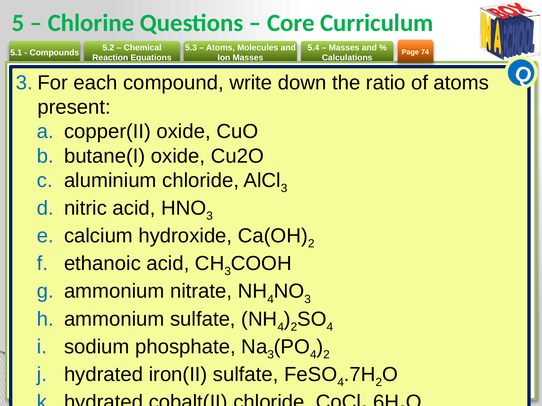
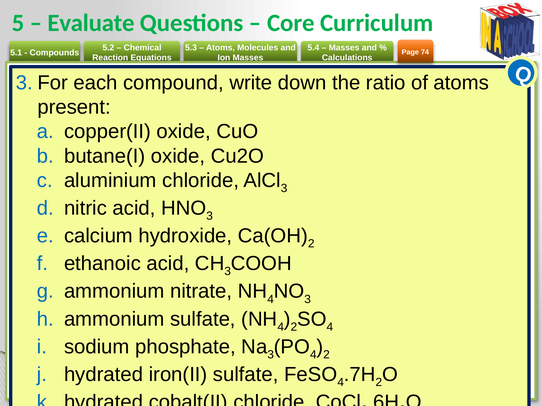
Chlorine: Chlorine -> Evaluate (91, 23)
